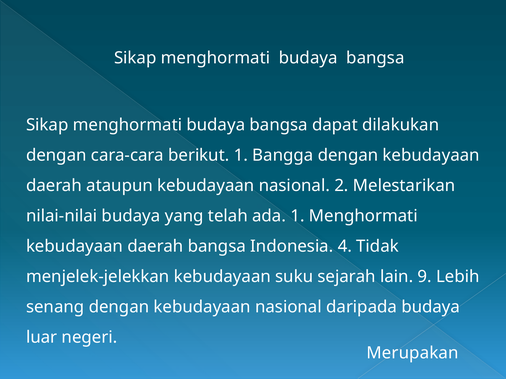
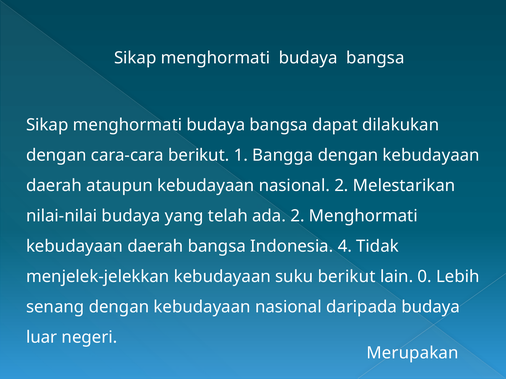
ada 1: 1 -> 2 (297, 216)
suku sejarah: sejarah -> berikut (347, 277)
9: 9 -> 0 (425, 277)
